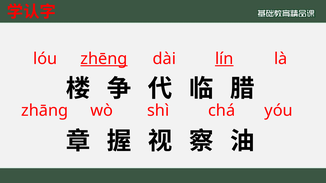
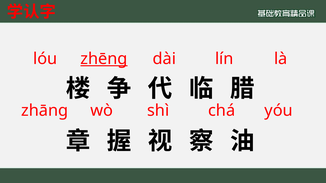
lín underline: present -> none (224, 59)
